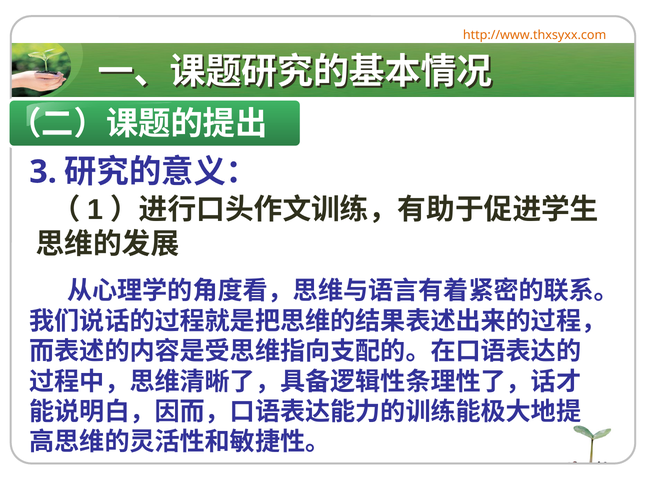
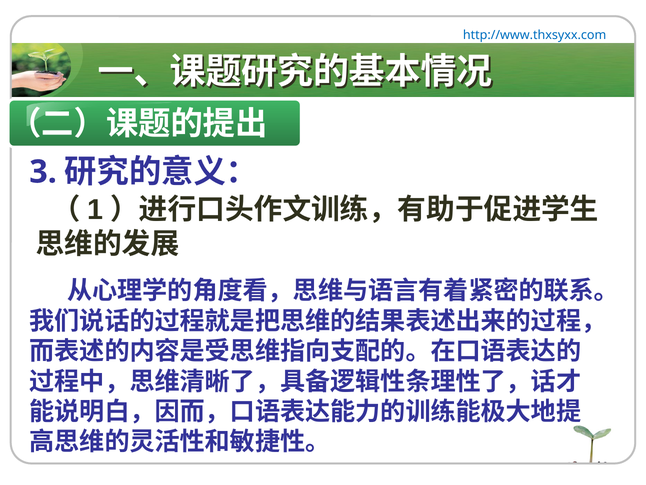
http://www.thxsyxx.com colour: orange -> blue (535, 35)
